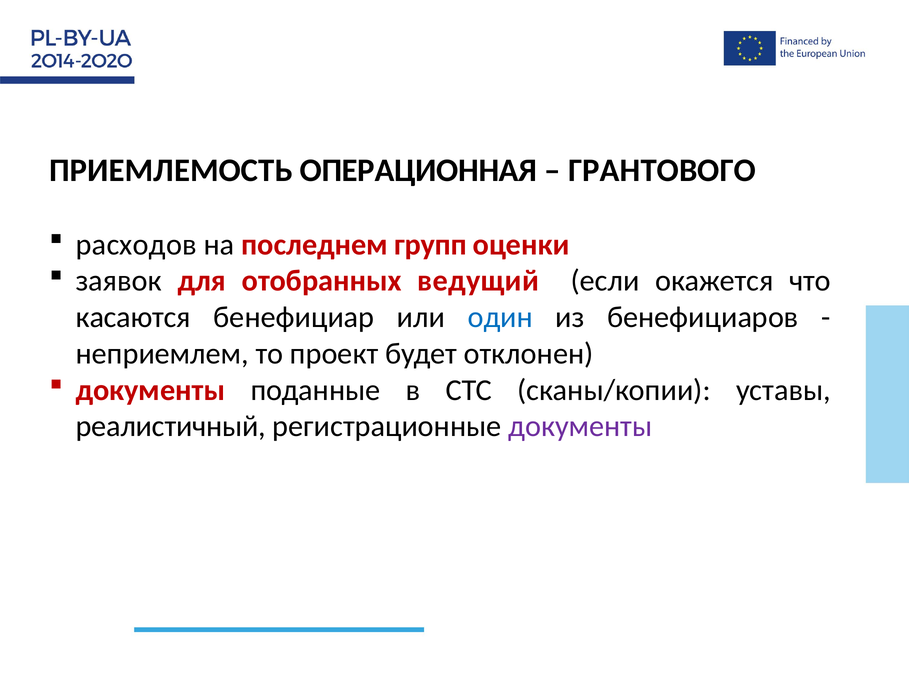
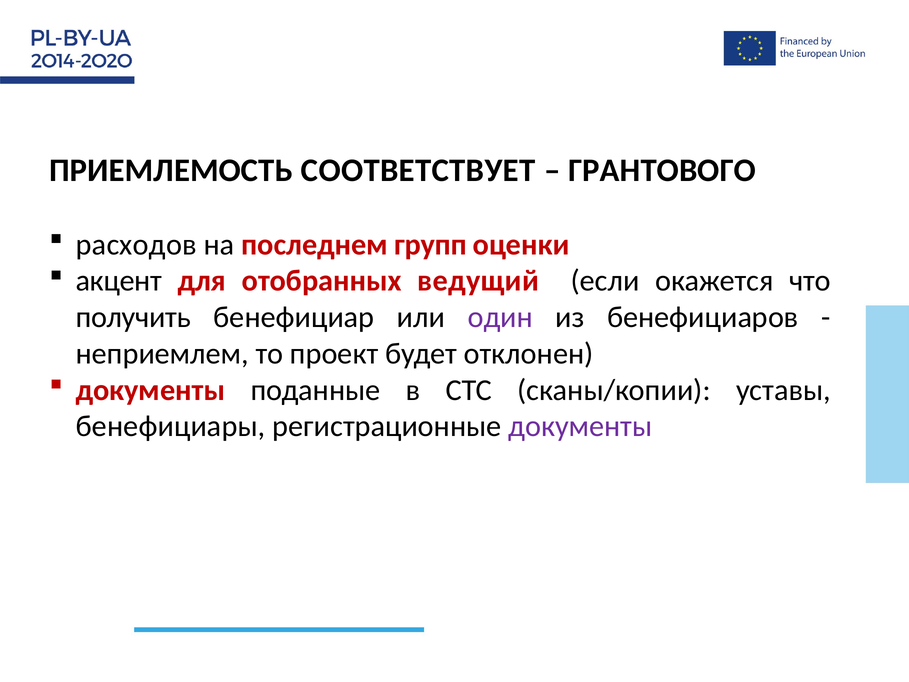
ОПЕРАЦИОННАЯ: ОПЕРАЦИОННАЯ -> СООТВЕТСТВУЕТ (418, 170)
заявок: заявок -> акцент (119, 281)
касаются: касаются -> получить (133, 317)
один colour: blue -> purple (500, 317)
реалистичный: реалистичный -> бенефициары (171, 426)
